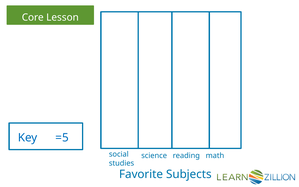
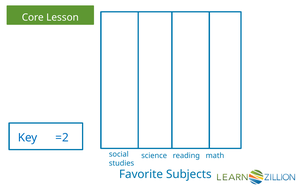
=5: =5 -> =2 (62, 137)
